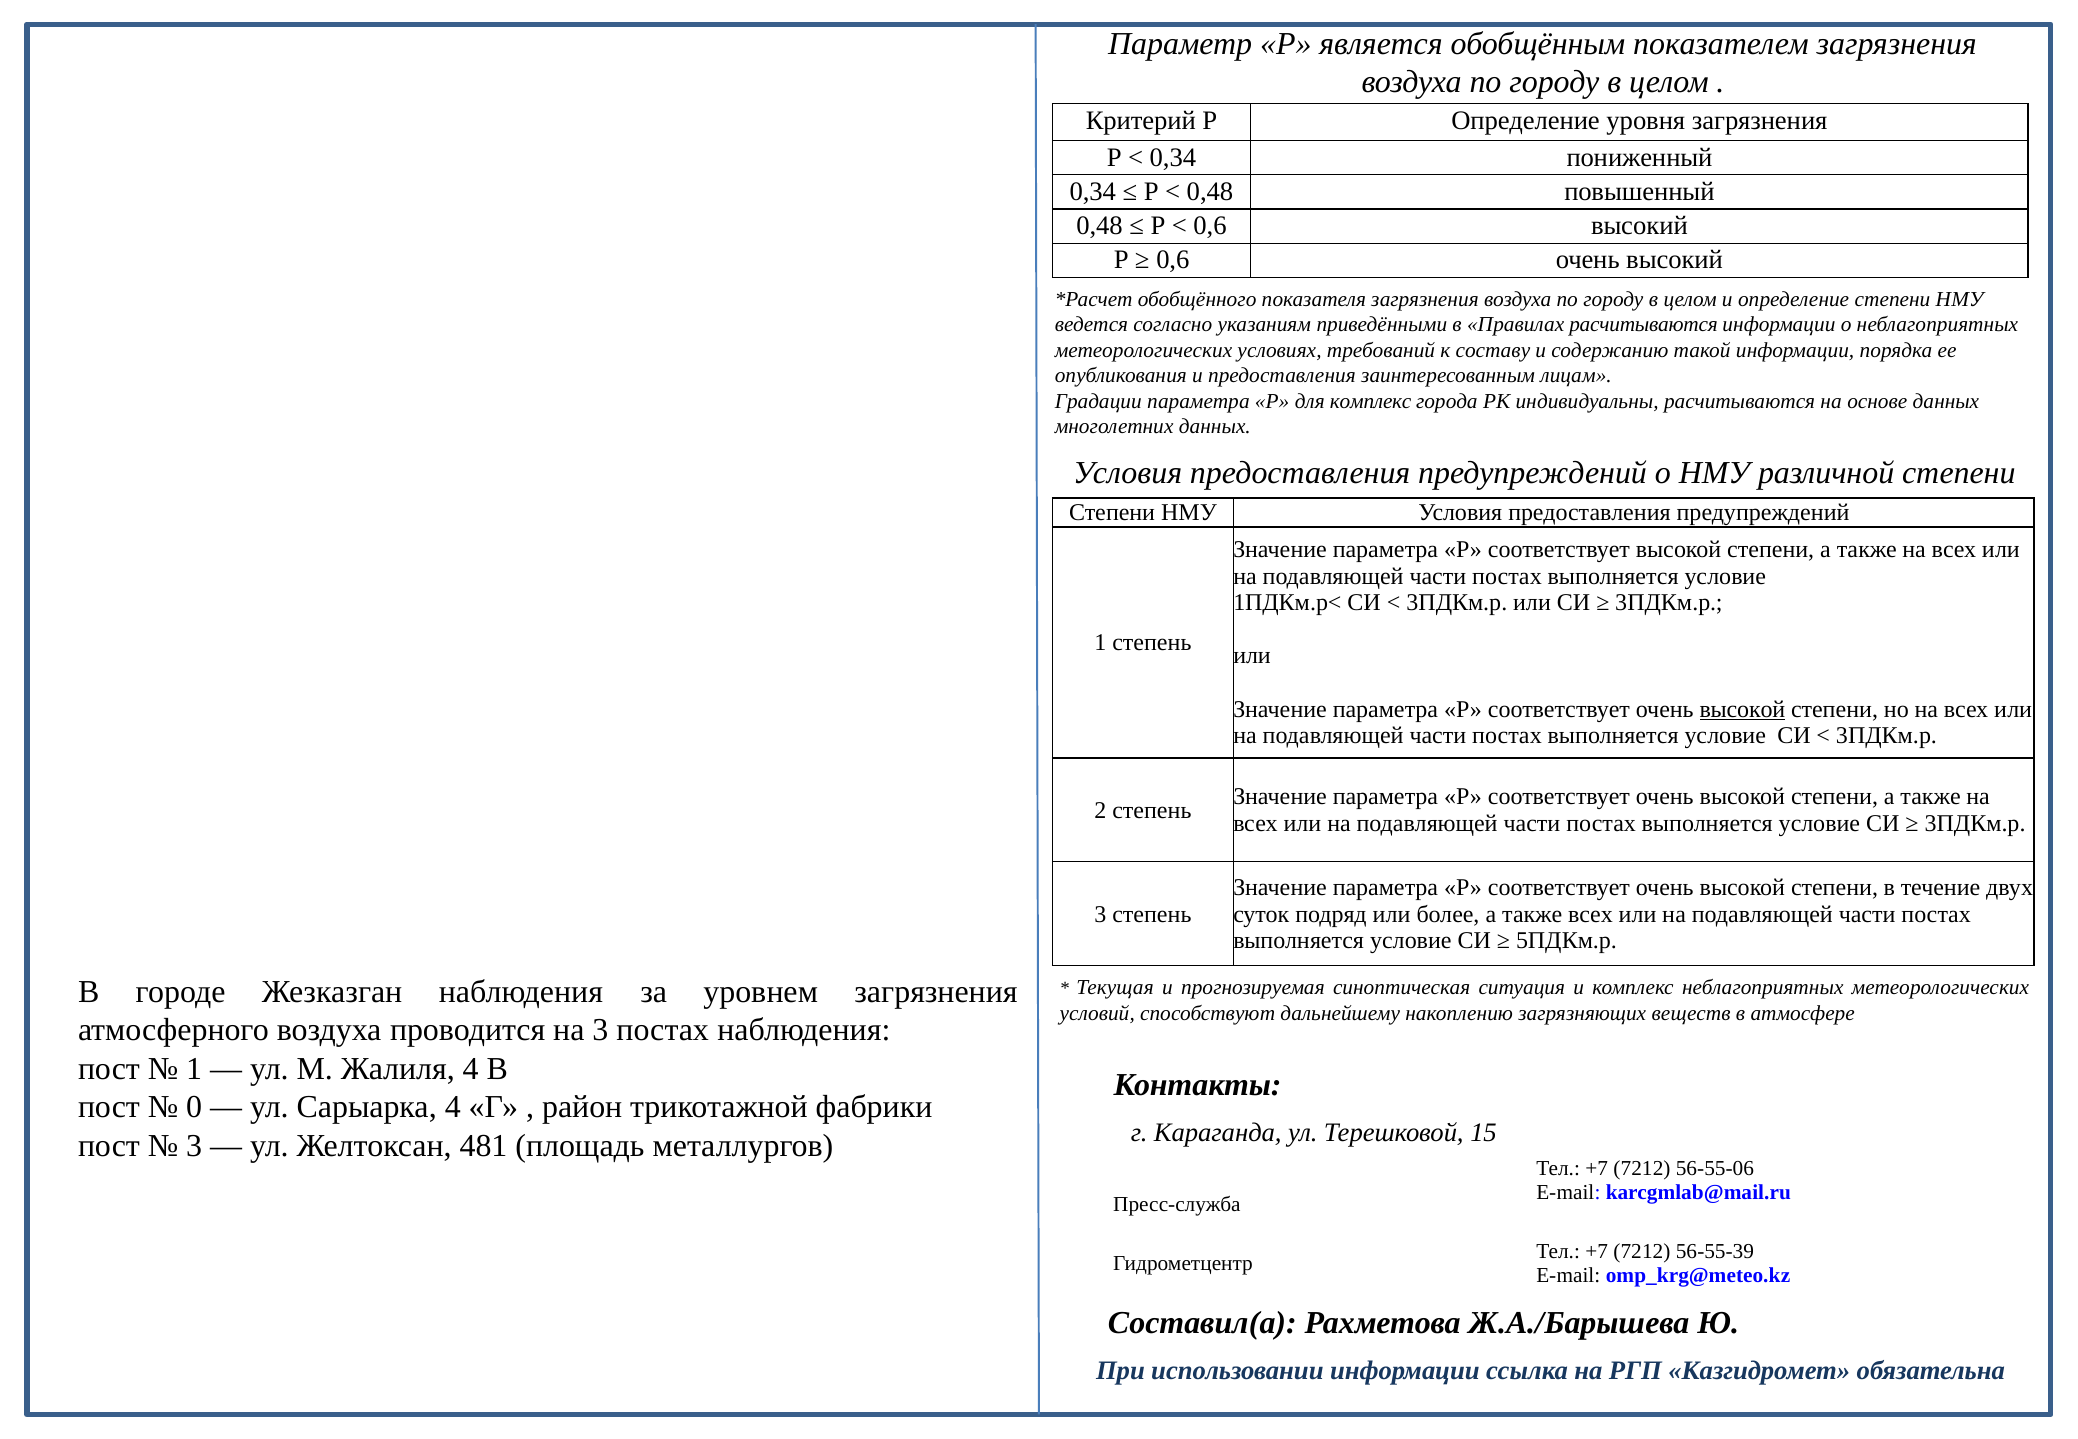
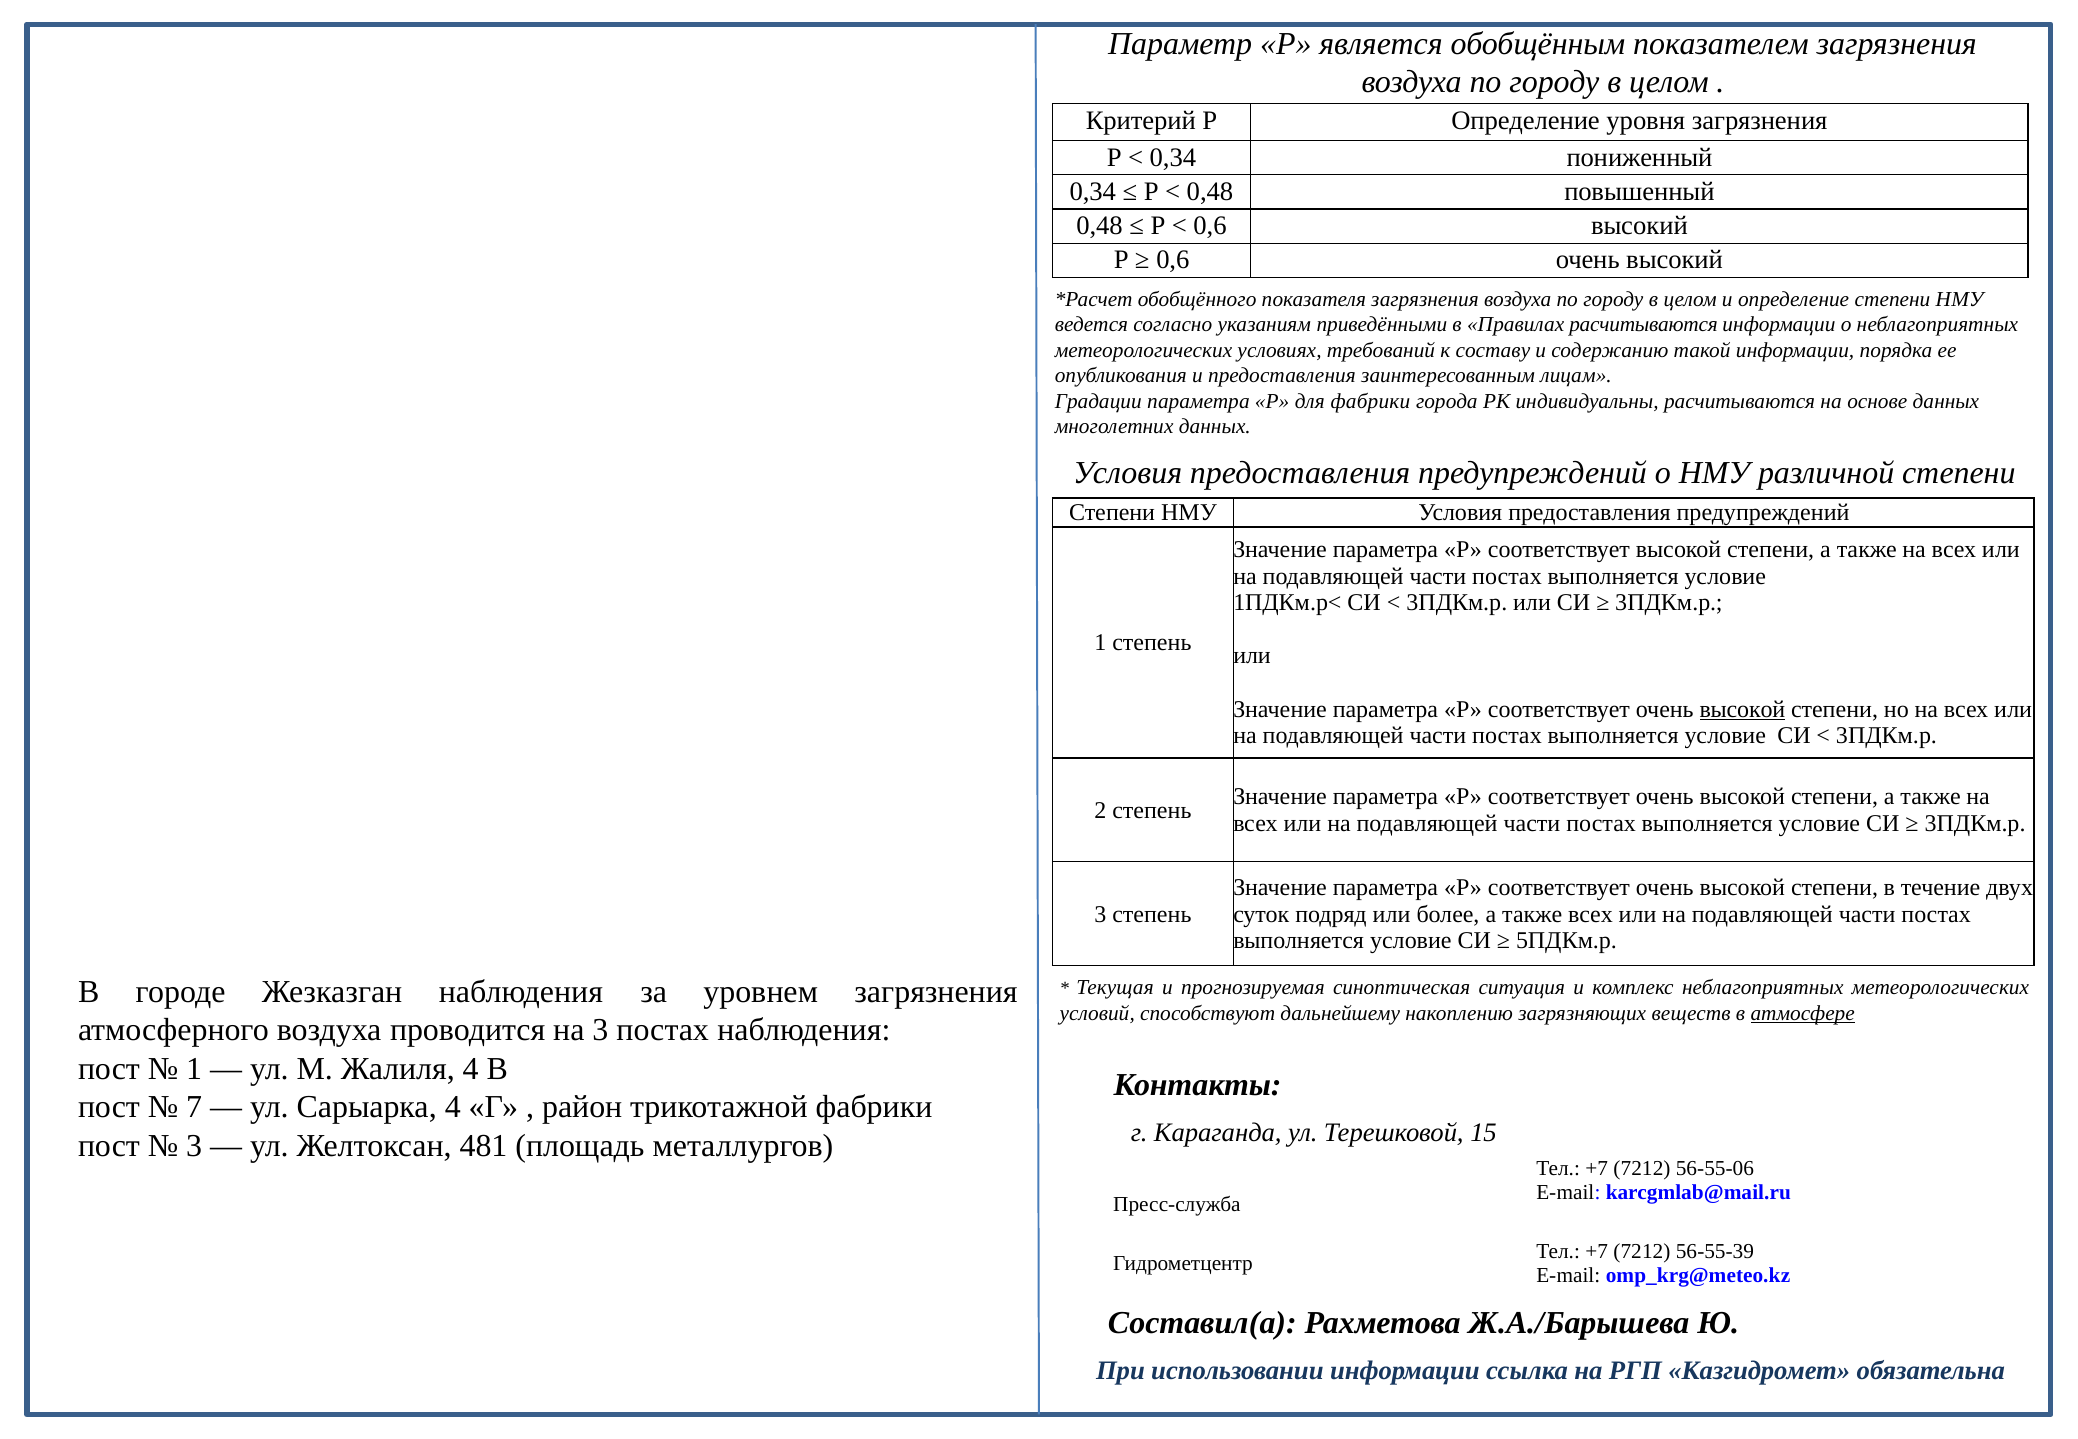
для комплекс: комплекс -> фабрики (1370, 401)
атмосфере underline: none -> present (1803, 1013)
0: 0 -> 7 (194, 1107)
